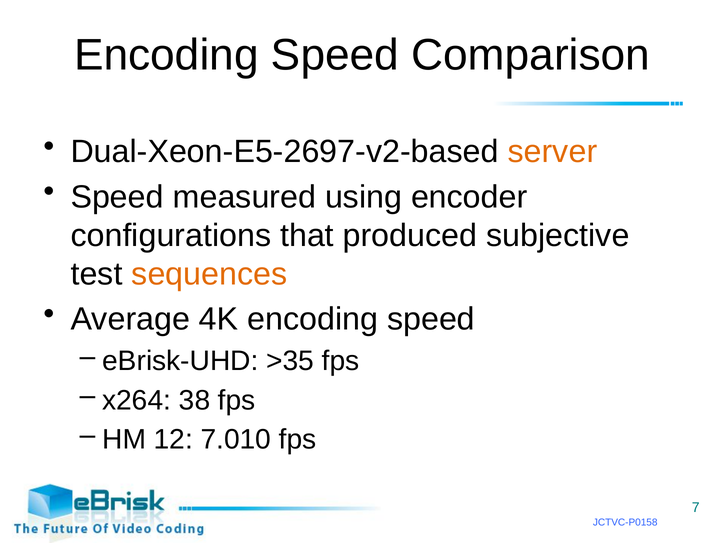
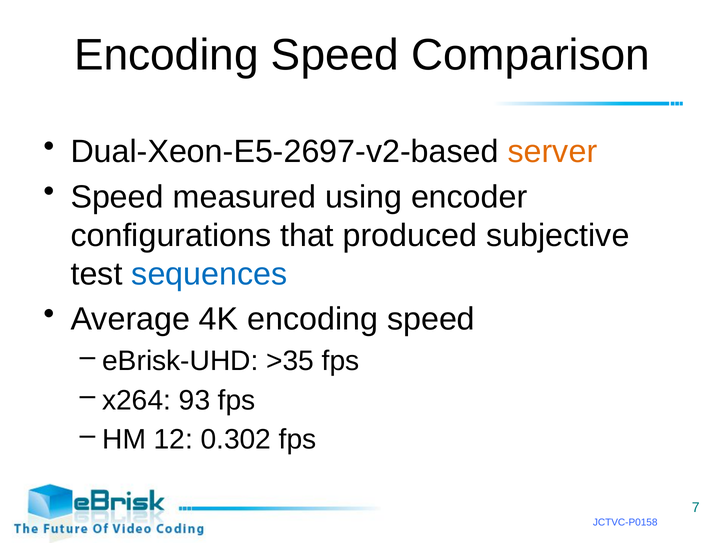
sequences colour: orange -> blue (209, 275)
38: 38 -> 93 (195, 401)
7.010: 7.010 -> 0.302 (236, 440)
